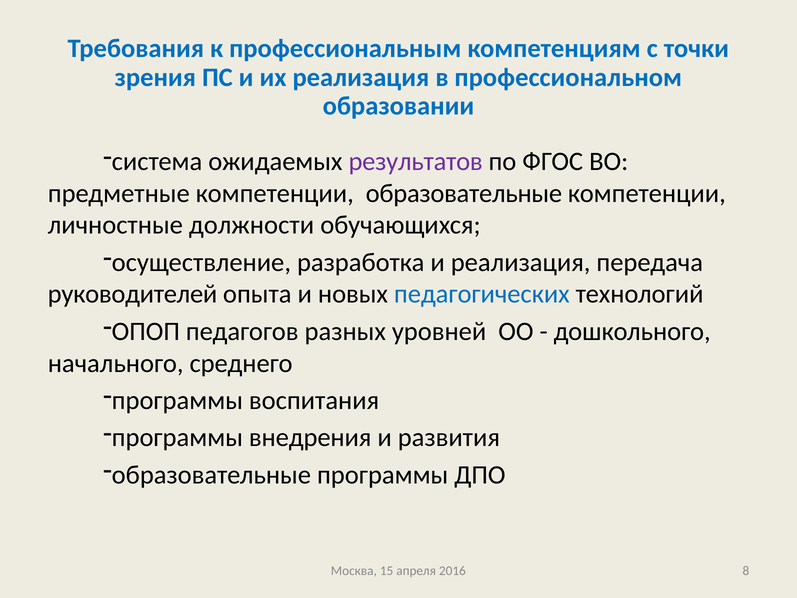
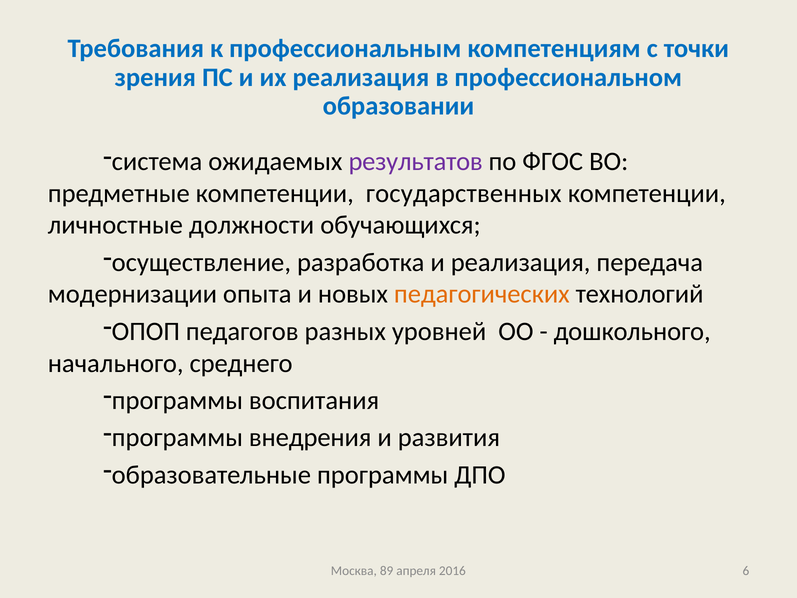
компетенции образовательные: образовательные -> государственных (464, 193)
руководителей: руководителей -> модернизации (132, 294)
педагогических colour: blue -> orange (482, 294)
15: 15 -> 89 (387, 571)
8: 8 -> 6 (746, 571)
